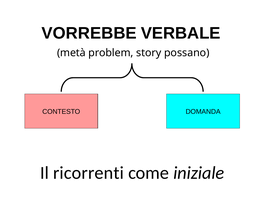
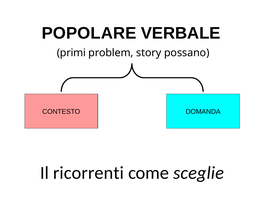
VORREBBE: VORREBBE -> POPOLARE (89, 33)
metà: metà -> primi (71, 53)
iniziale: iniziale -> sceglie (199, 173)
